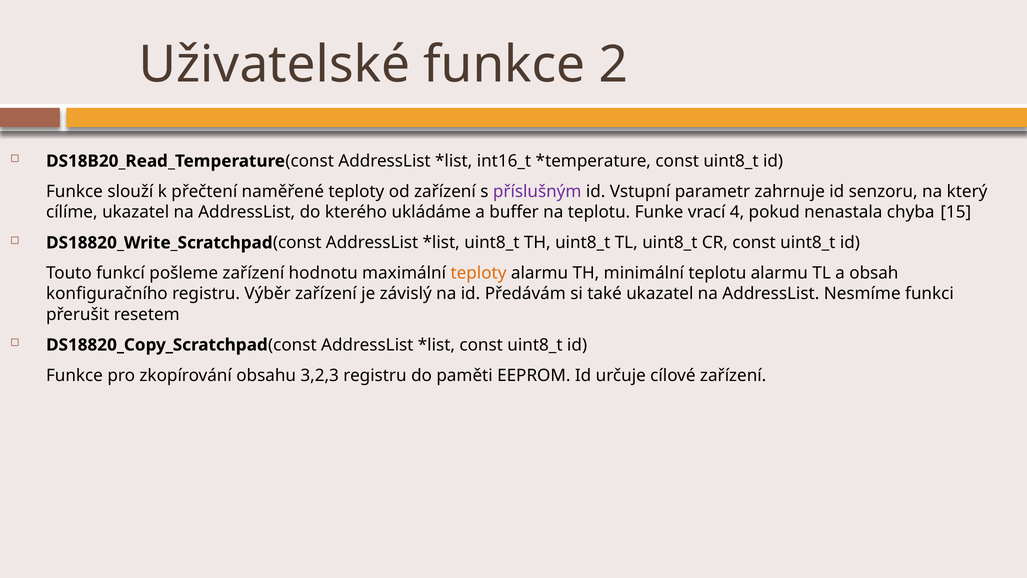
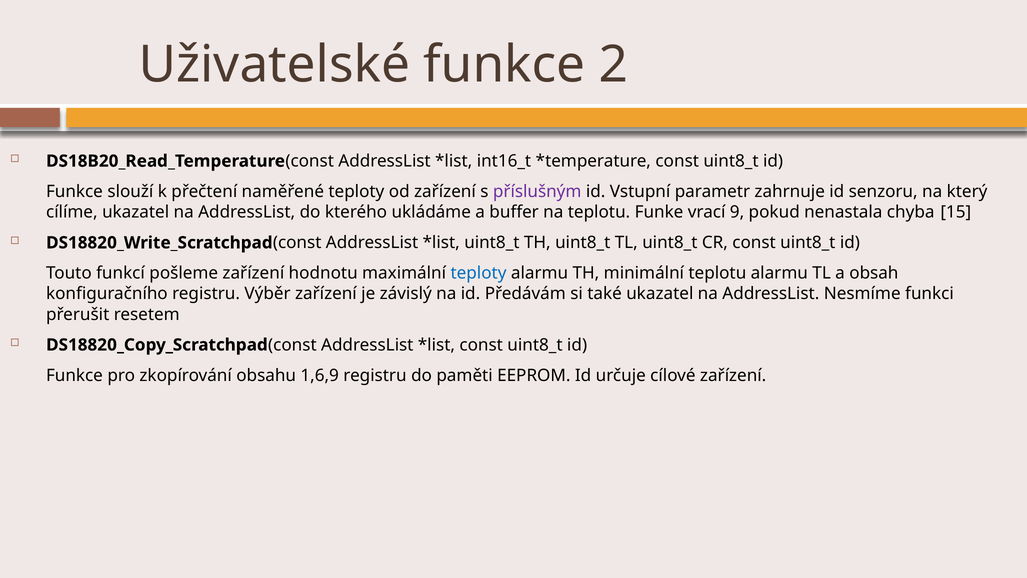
4: 4 -> 9 (737, 212)
teploty colour: orange -> blue (479, 273)
3,2,3: 3,2,3 -> 1,6,9 (320, 375)
